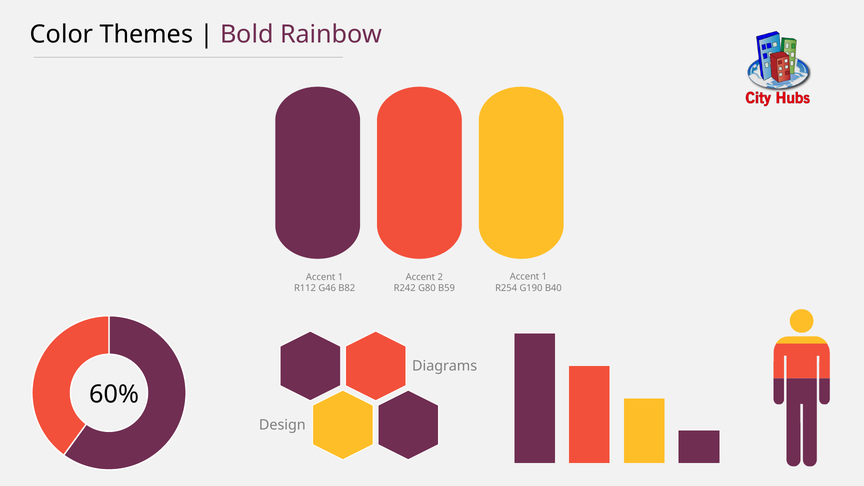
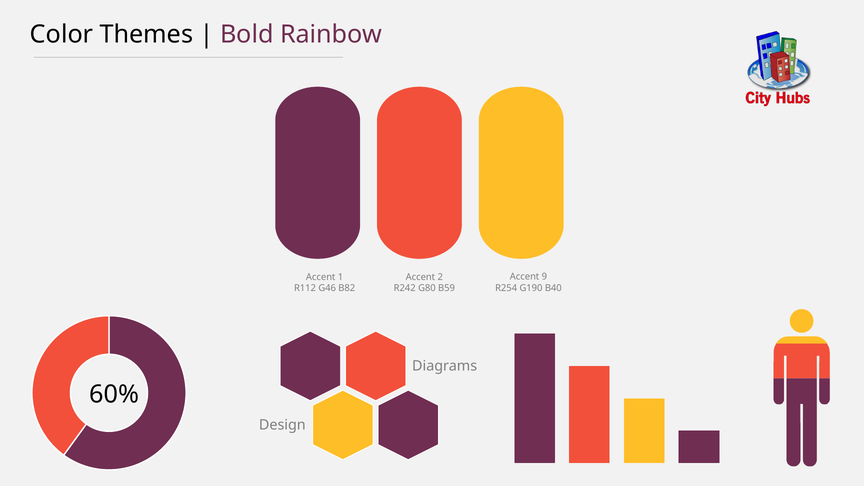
1: 1 -> 9 (544, 277)
